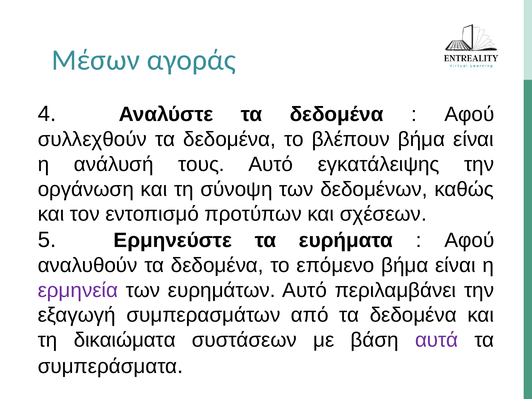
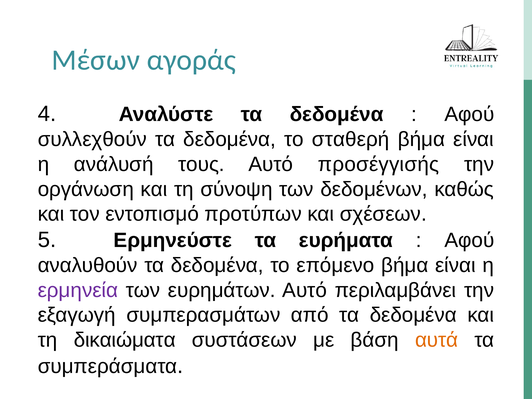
βλέπουν: βλέπουν -> σταθερή (351, 139)
εγκατάλειψης: εγκατάλειψης -> προσέγγισής (379, 164)
αυτά colour: purple -> orange (437, 340)
